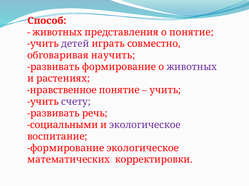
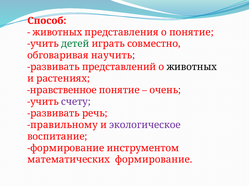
детей colour: purple -> green (75, 44)
развивать формирование: формирование -> представлений (119, 67)
животных colour: purple -> black (192, 67)
учить: учить -> очень (165, 90)
социальными: социальными -> правильному (62, 125)
формирование экологическое: экологическое -> инструментом (143, 149)
математических корректировки: корректировки -> формирование (154, 160)
